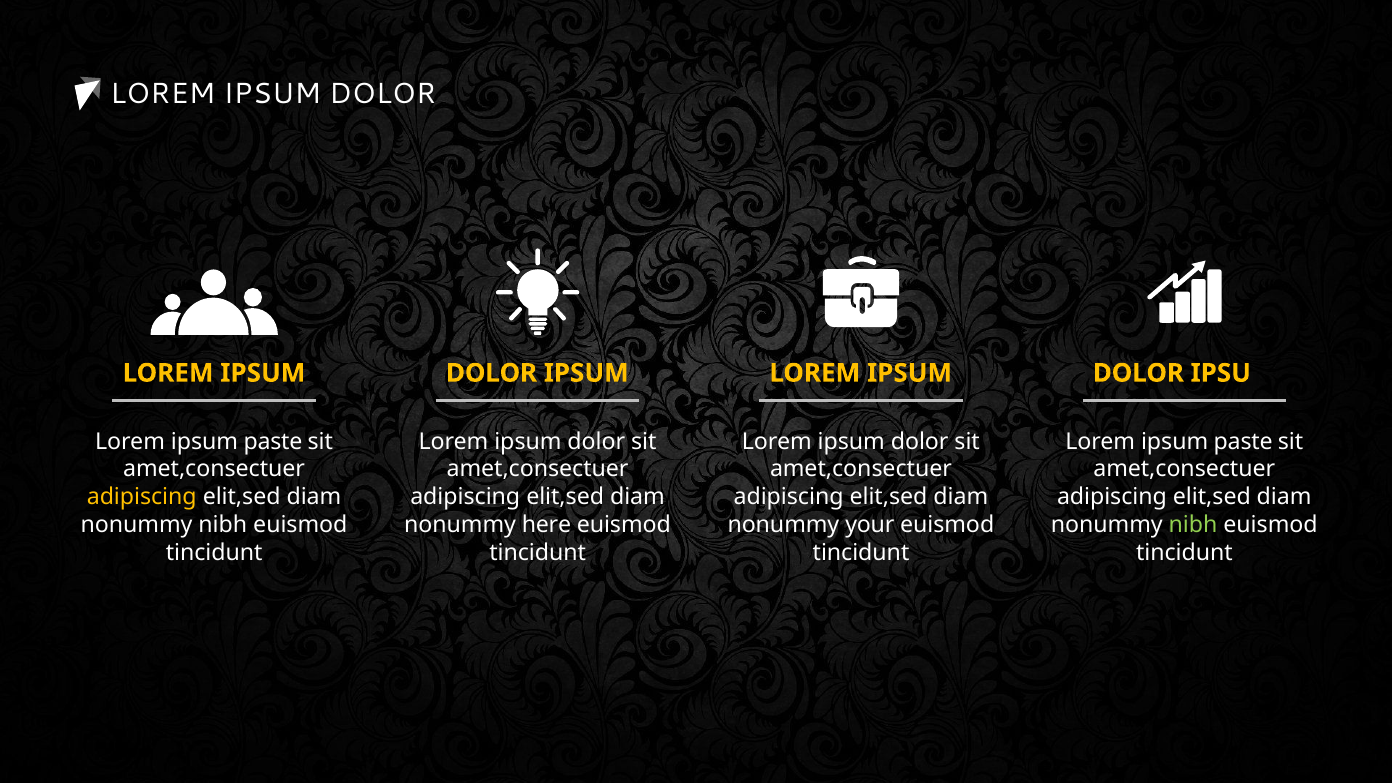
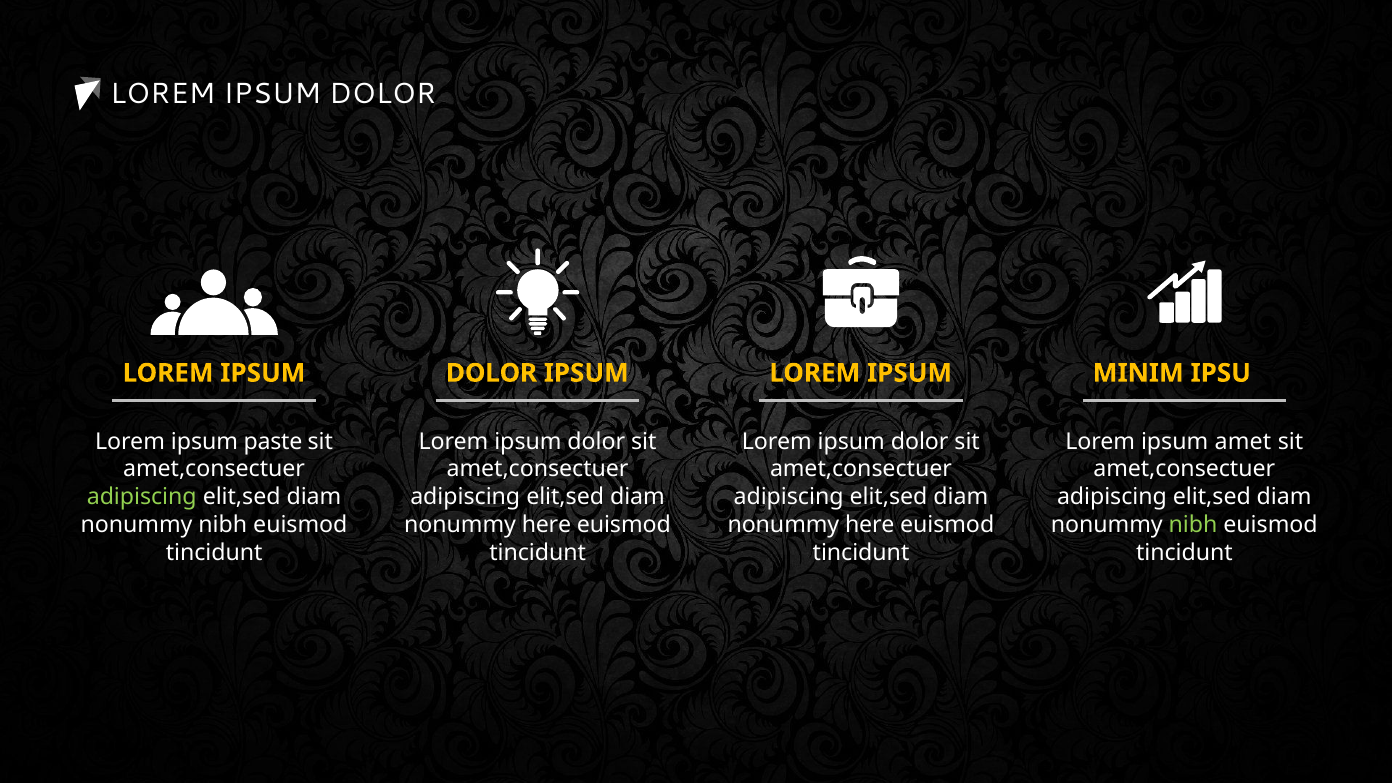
DOLOR: DOLOR -> MINIM (1138, 373)
paste: paste -> amet (1243, 441)
adipiscing colour: yellow -> light green (142, 497)
your: your -> here (870, 525)
